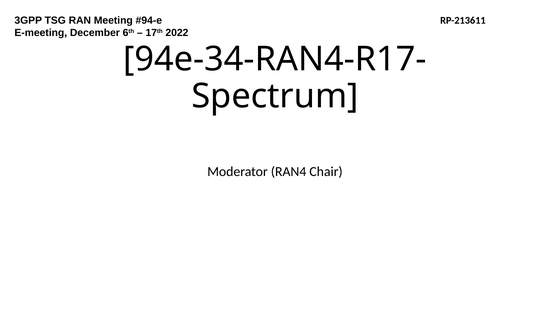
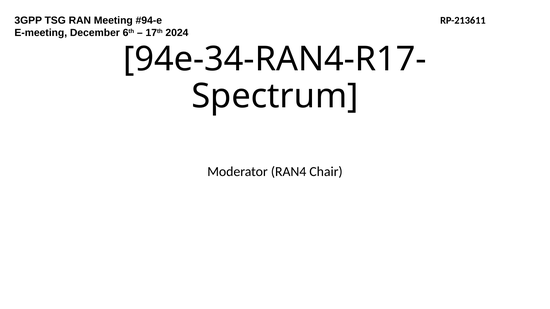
2022: 2022 -> 2024 (177, 33)
